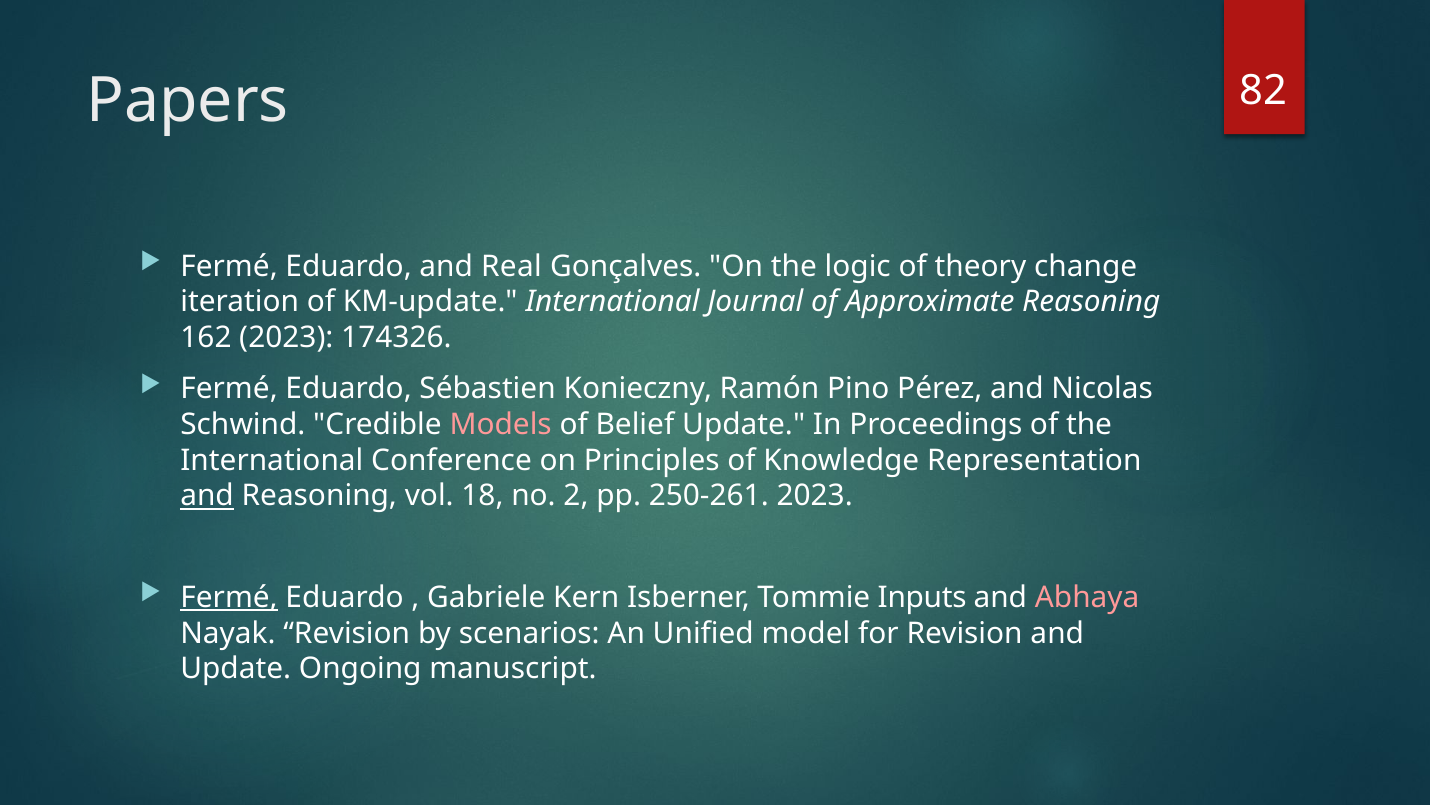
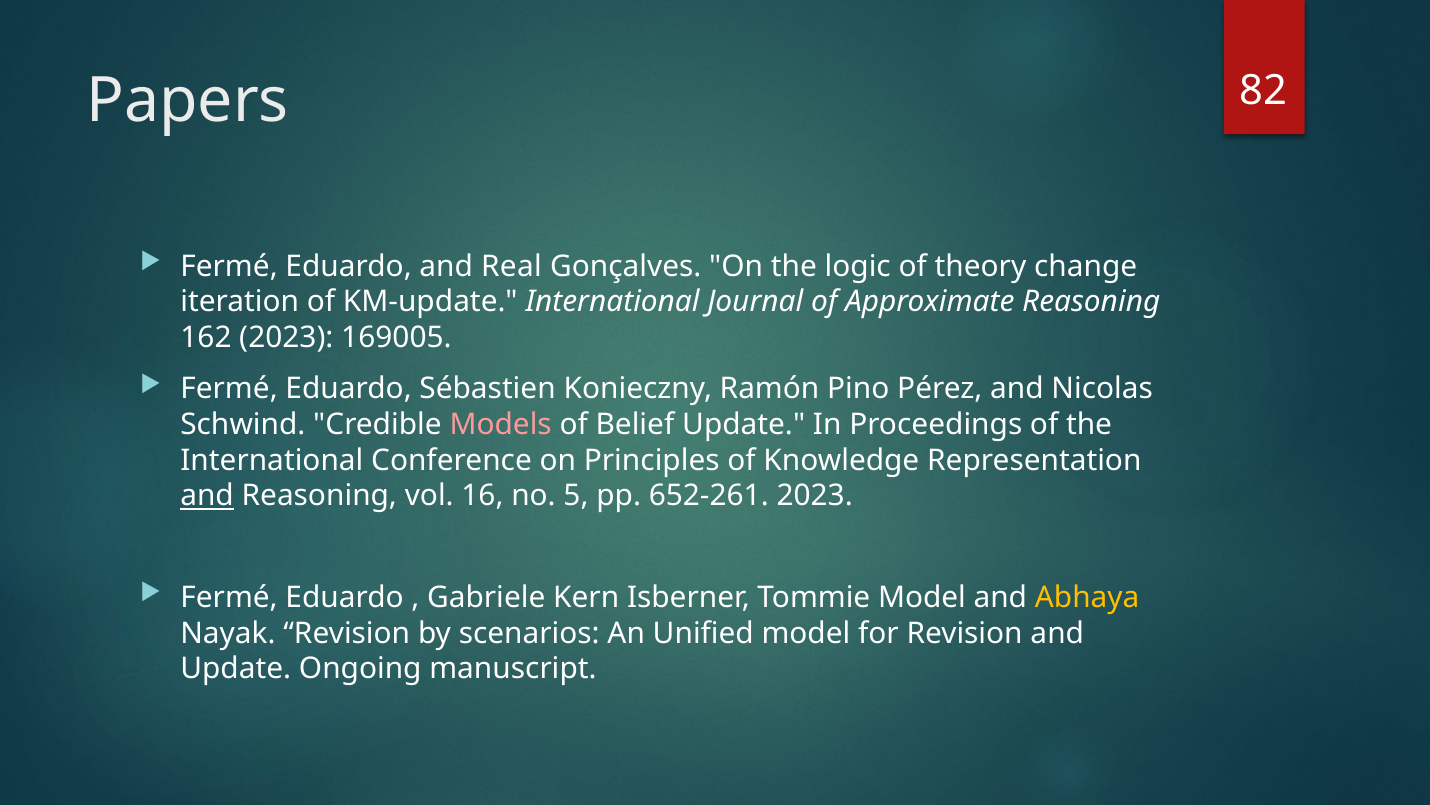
174326: 174326 -> 169005 (396, 338)
18: 18 -> 16 (482, 496)
2: 2 -> 5 (576, 496)
250-261: 250-261 -> 652-261 (709, 496)
Fermé underline: present -> none (229, 597)
Tommie Inputs: Inputs -> Model (922, 597)
Abhaya colour: pink -> yellow (1087, 597)
